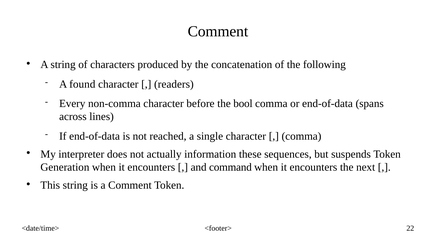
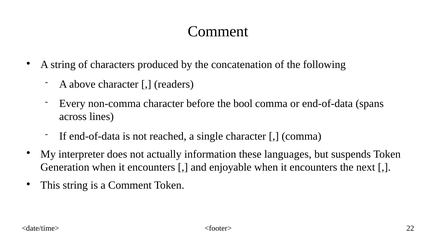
found: found -> above (82, 84)
sequences: sequences -> languages (288, 154)
command: command -> enjoyable (230, 167)
